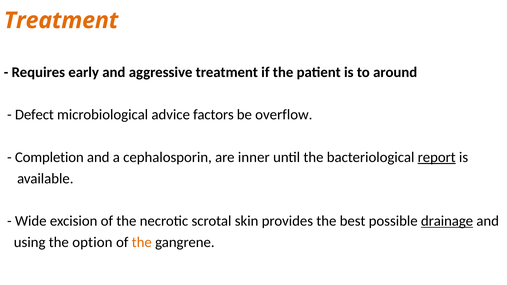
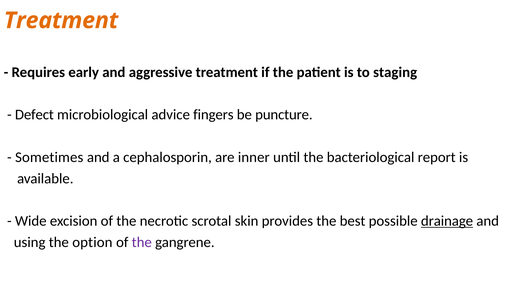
around: around -> staging (395, 72)
factors: factors -> fingers (213, 115)
overflow: overflow -> puncture (284, 115)
Completion: Completion -> Sometimes (49, 157)
report underline: present -> none (437, 157)
the colour: orange -> purple (142, 242)
